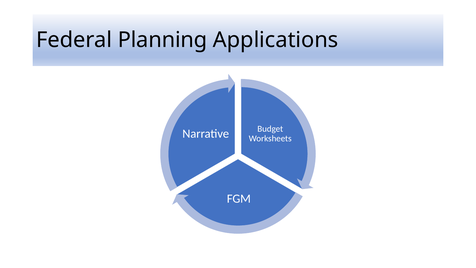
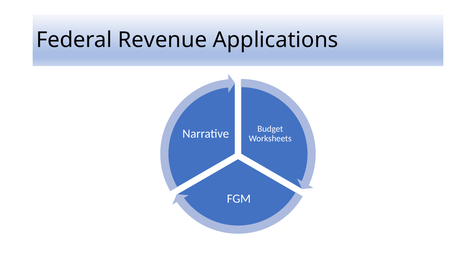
Planning: Planning -> Revenue (162, 40)
